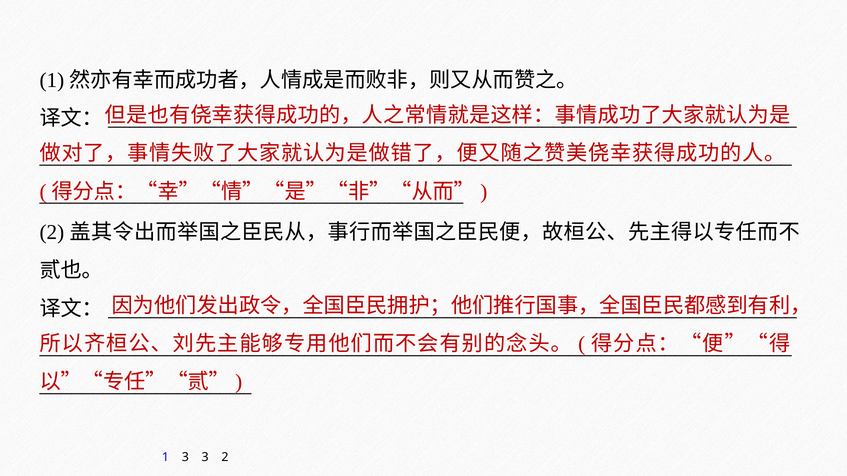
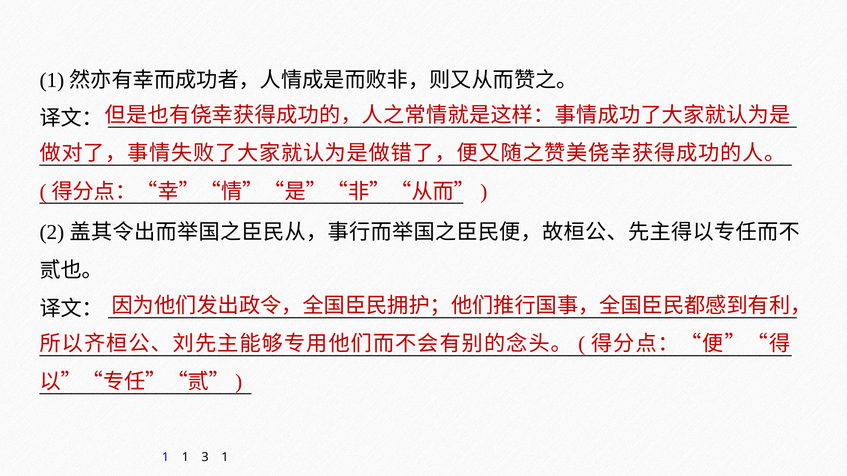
1 3: 3 -> 1 (185, 458)
3 2: 2 -> 1 (225, 458)
